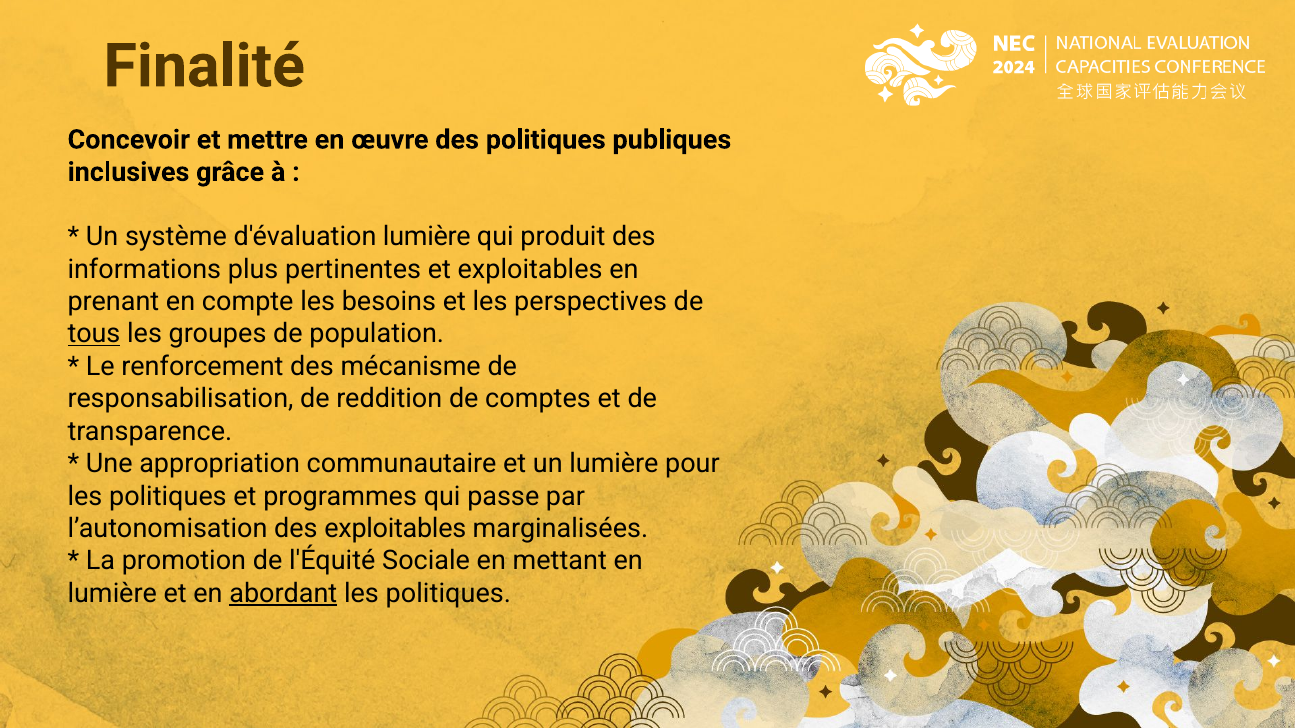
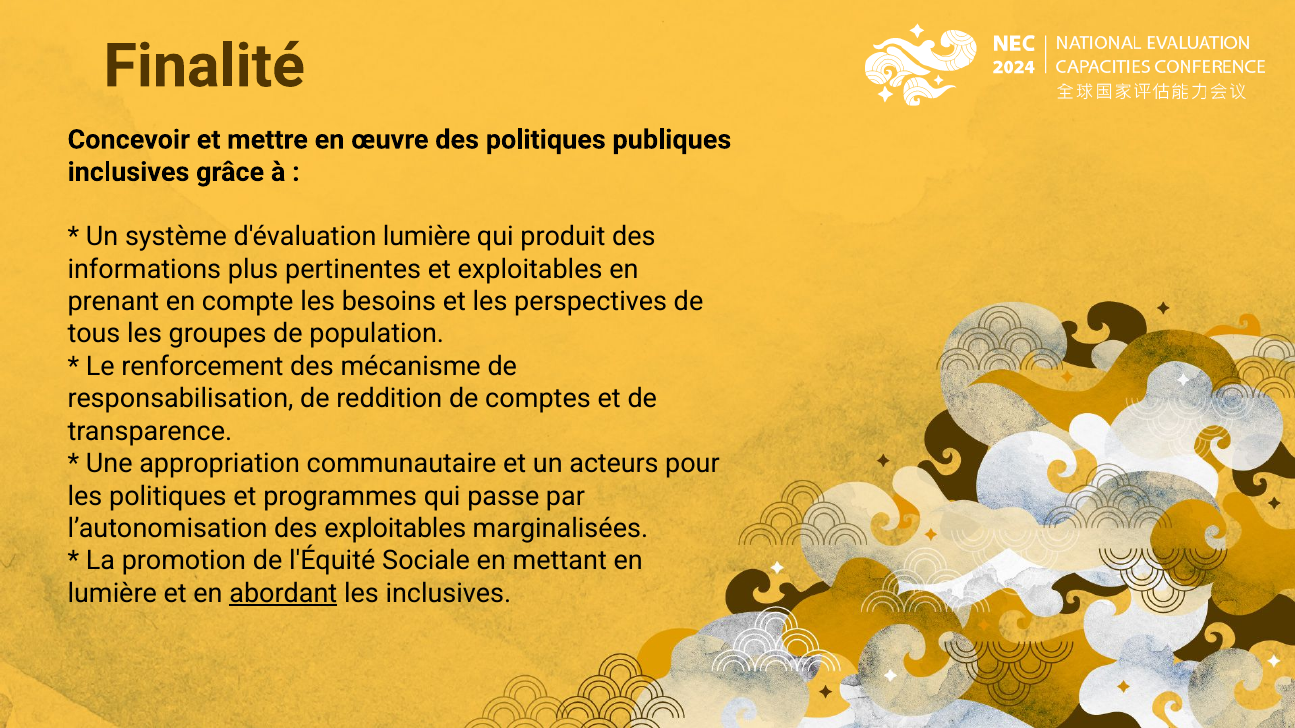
tous underline: present -> none (94, 334)
un lumière: lumière -> acteurs (614, 464)
politiques: politiques -> inclusives (448, 594)
